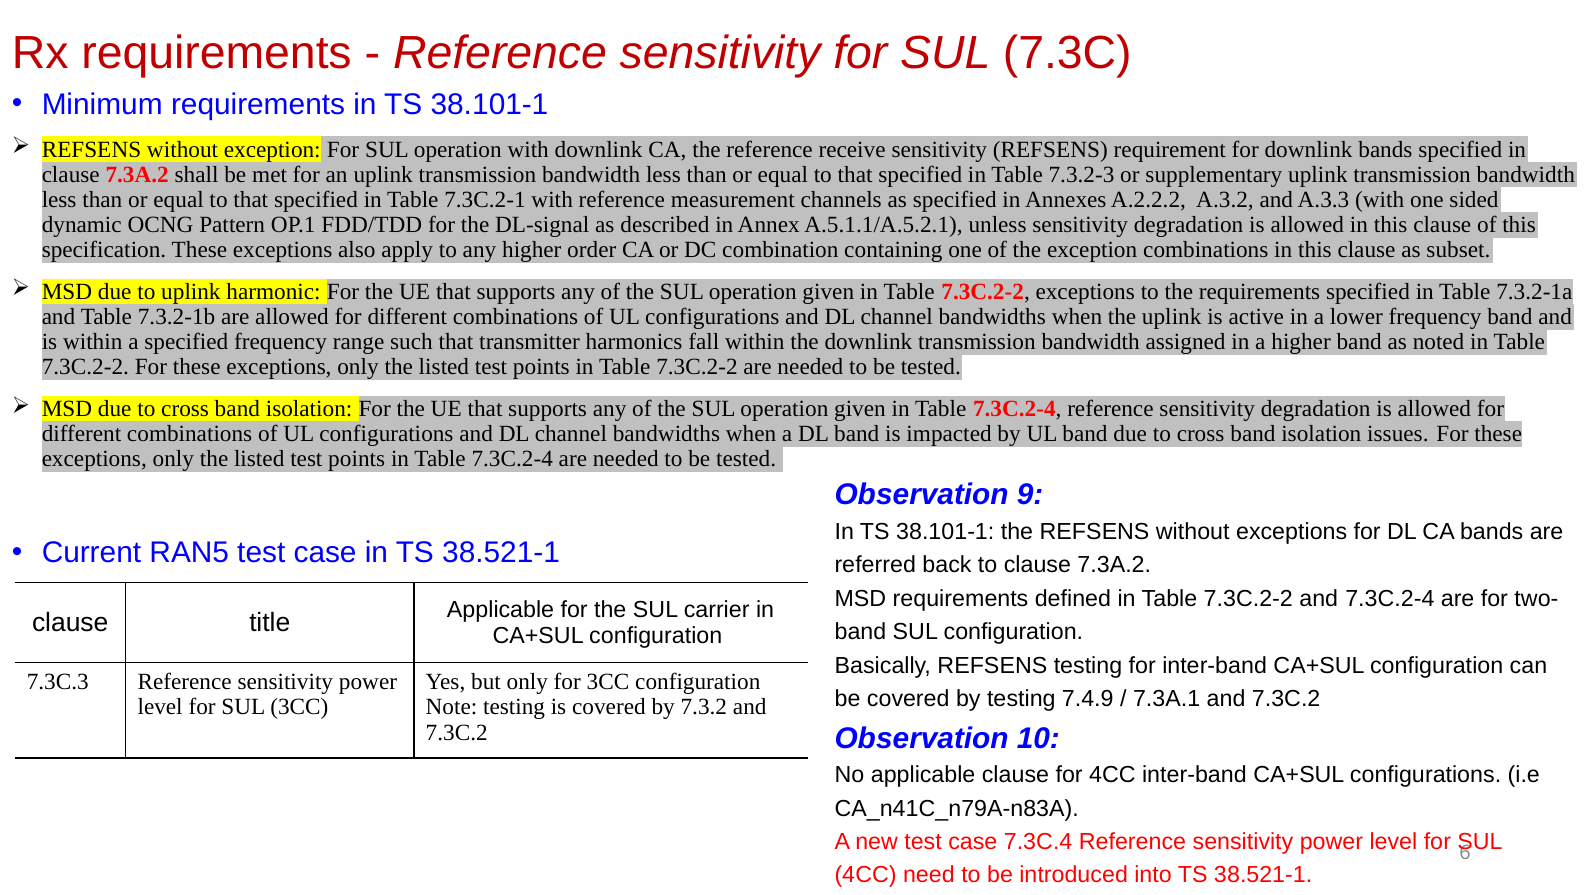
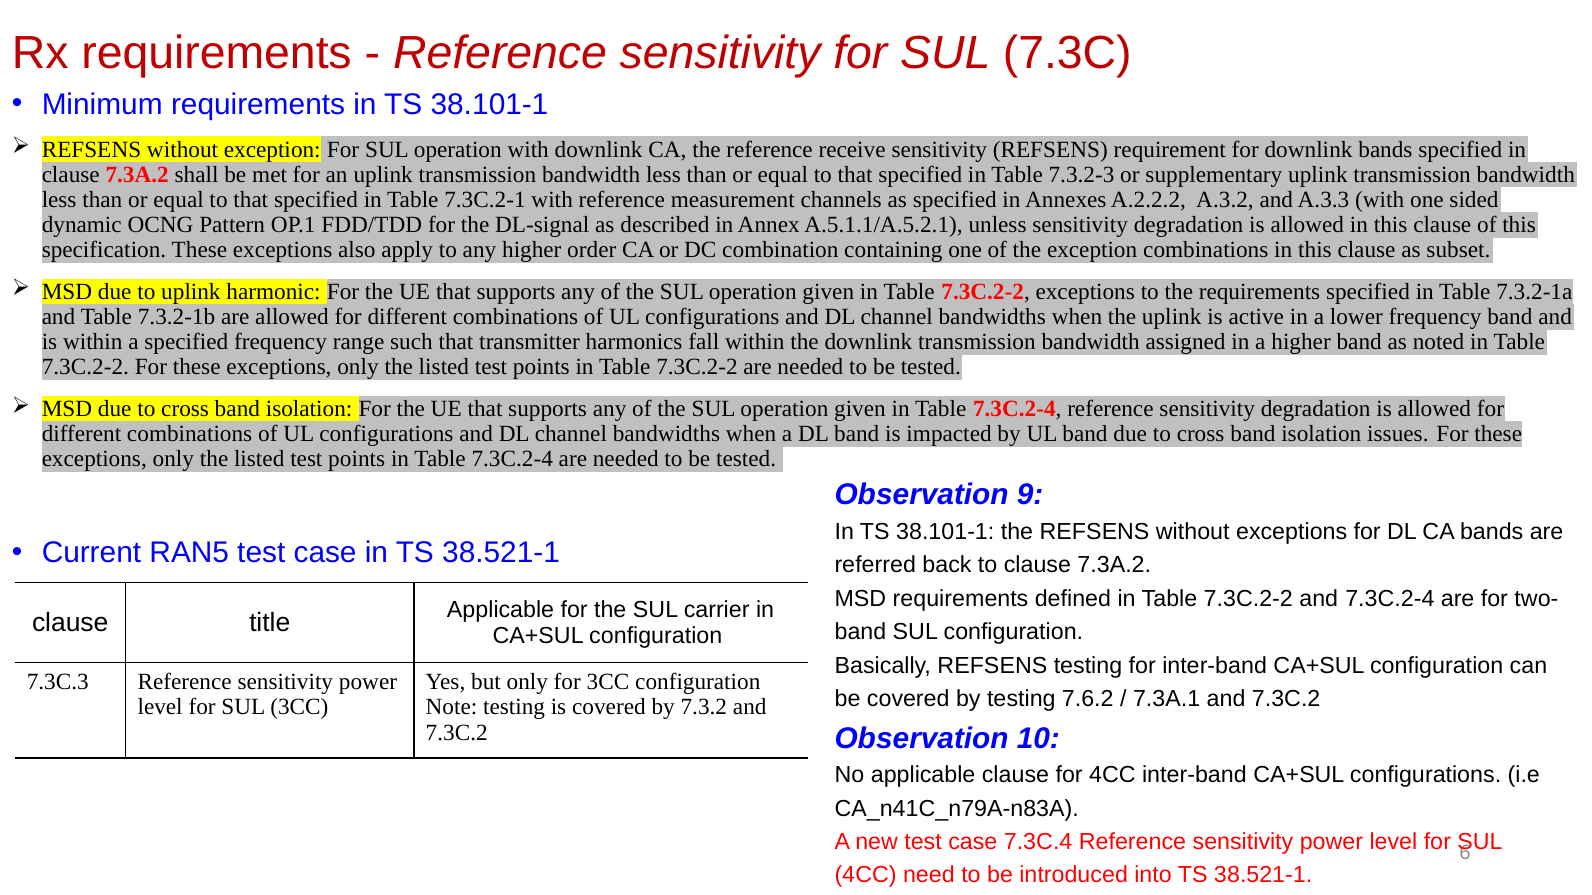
7.4.9: 7.4.9 -> 7.6.2 (1088, 699)
